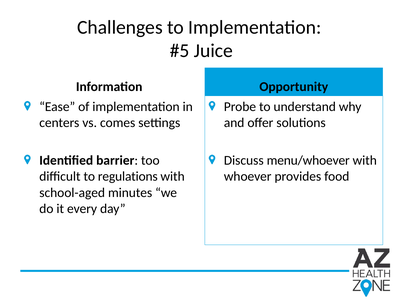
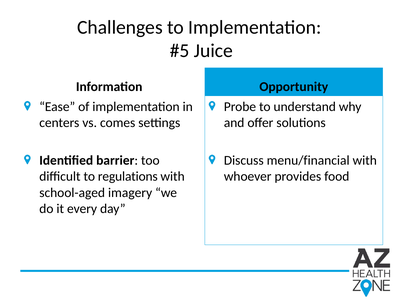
menu/whoever: menu/whoever -> menu/financial (308, 161)
minutes: minutes -> imagery (130, 193)
